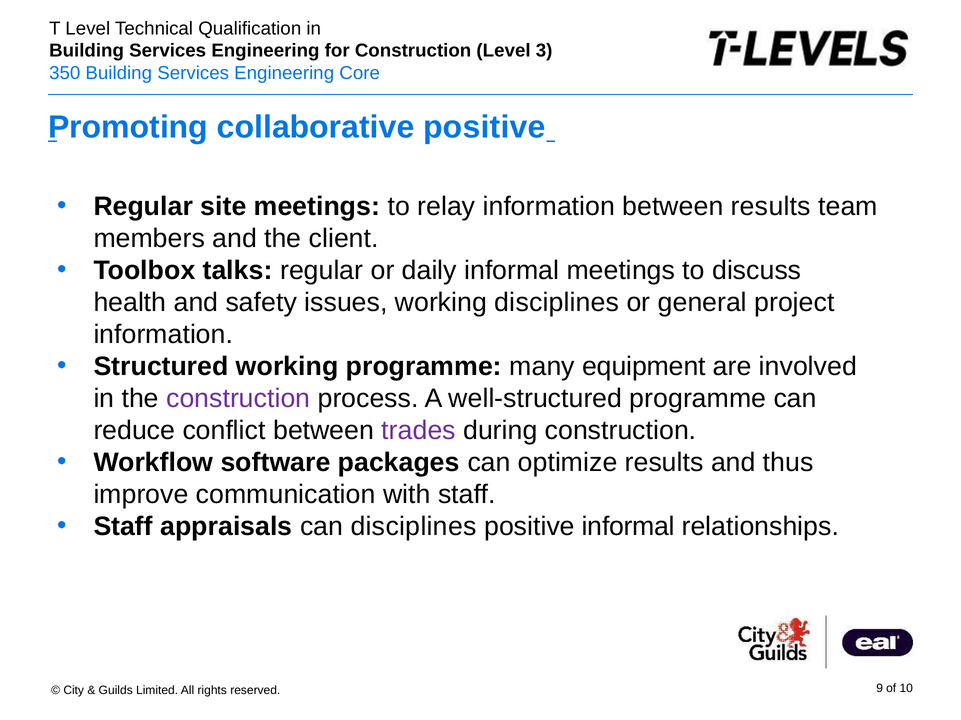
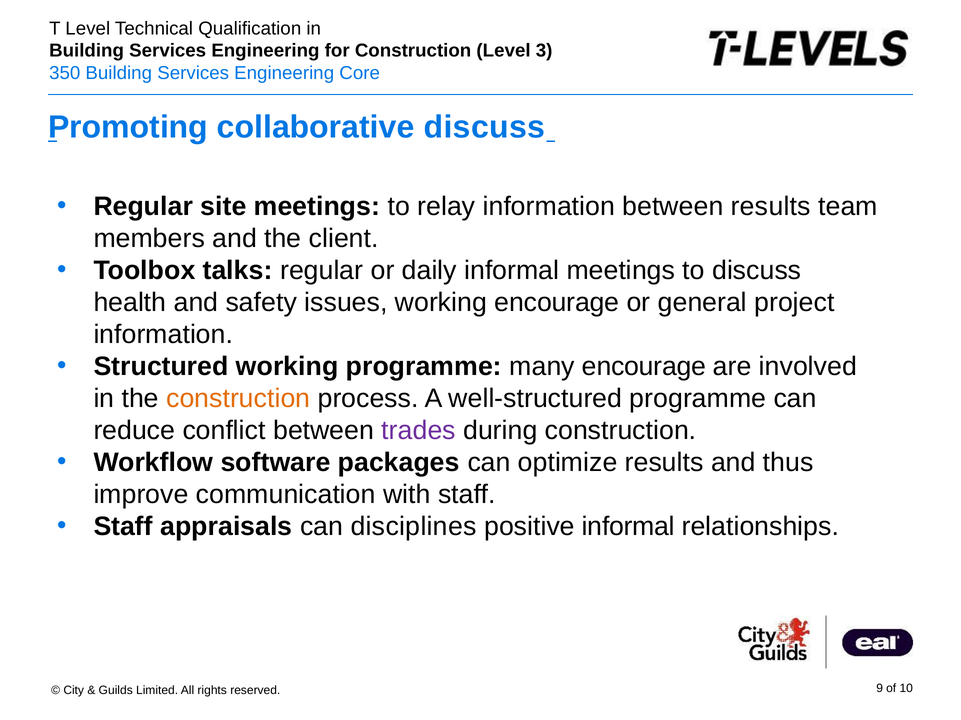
collaborative positive: positive -> discuss (484, 127)
working disciplines: disciplines -> encourage (557, 303)
many equipment: equipment -> encourage (644, 367)
construction colour: purple -> orange (238, 399)
